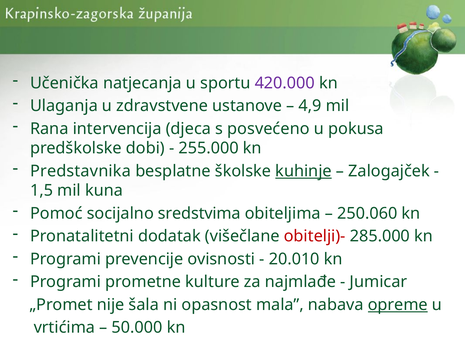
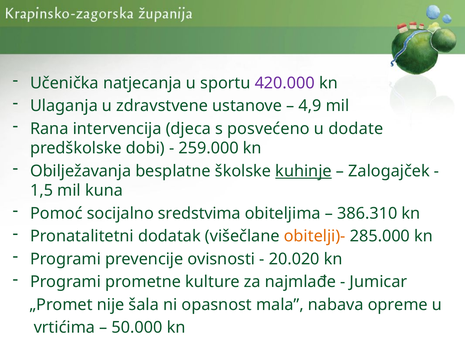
pokusa: pokusa -> dodate (356, 129)
255.000: 255.000 -> 259.000 (209, 148)
Predstavnika: Predstavnika -> Obilježavanja (81, 171)
250.060: 250.060 -> 386.310 (367, 213)
obitelji)- colour: red -> orange (315, 236)
20.010: 20.010 -> 20.020 (294, 259)
opreme underline: present -> none (398, 305)
